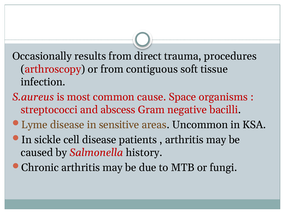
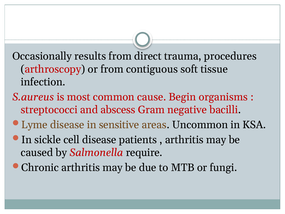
Space: Space -> Begin (182, 97)
history: history -> require (144, 152)
